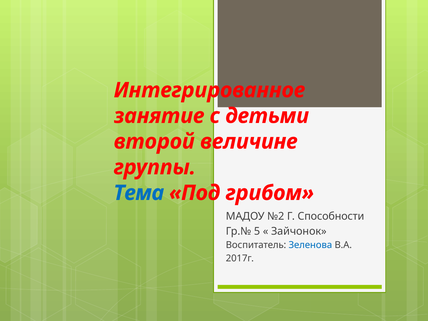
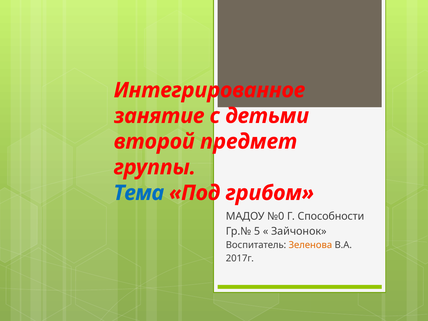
величине: величине -> предмет (249, 142)
№2: №2 -> №0 (276, 216)
Зеленова colour: blue -> orange (310, 245)
